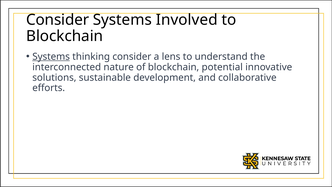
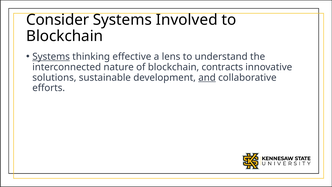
thinking consider: consider -> effective (132, 57)
potential: potential -> contracts (222, 67)
and underline: none -> present (207, 77)
